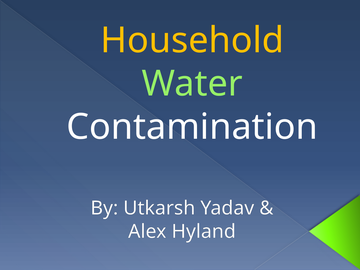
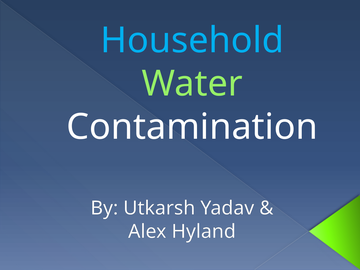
Household colour: yellow -> light blue (192, 41)
